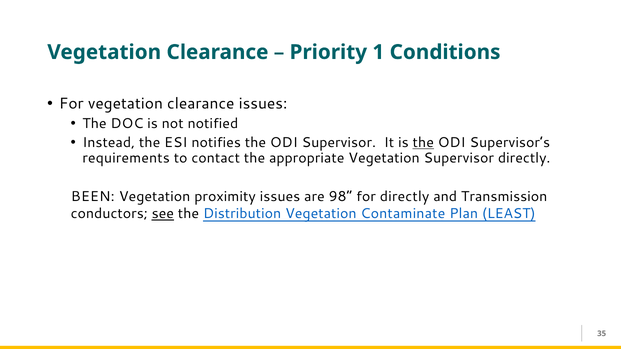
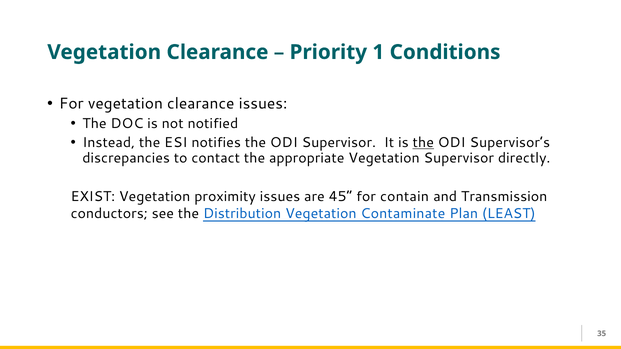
requirements: requirements -> discrepancies (126, 158)
BEEN: BEEN -> EXIST (93, 197)
98: 98 -> 45 (340, 197)
for directly: directly -> contain (405, 197)
see underline: present -> none (163, 214)
